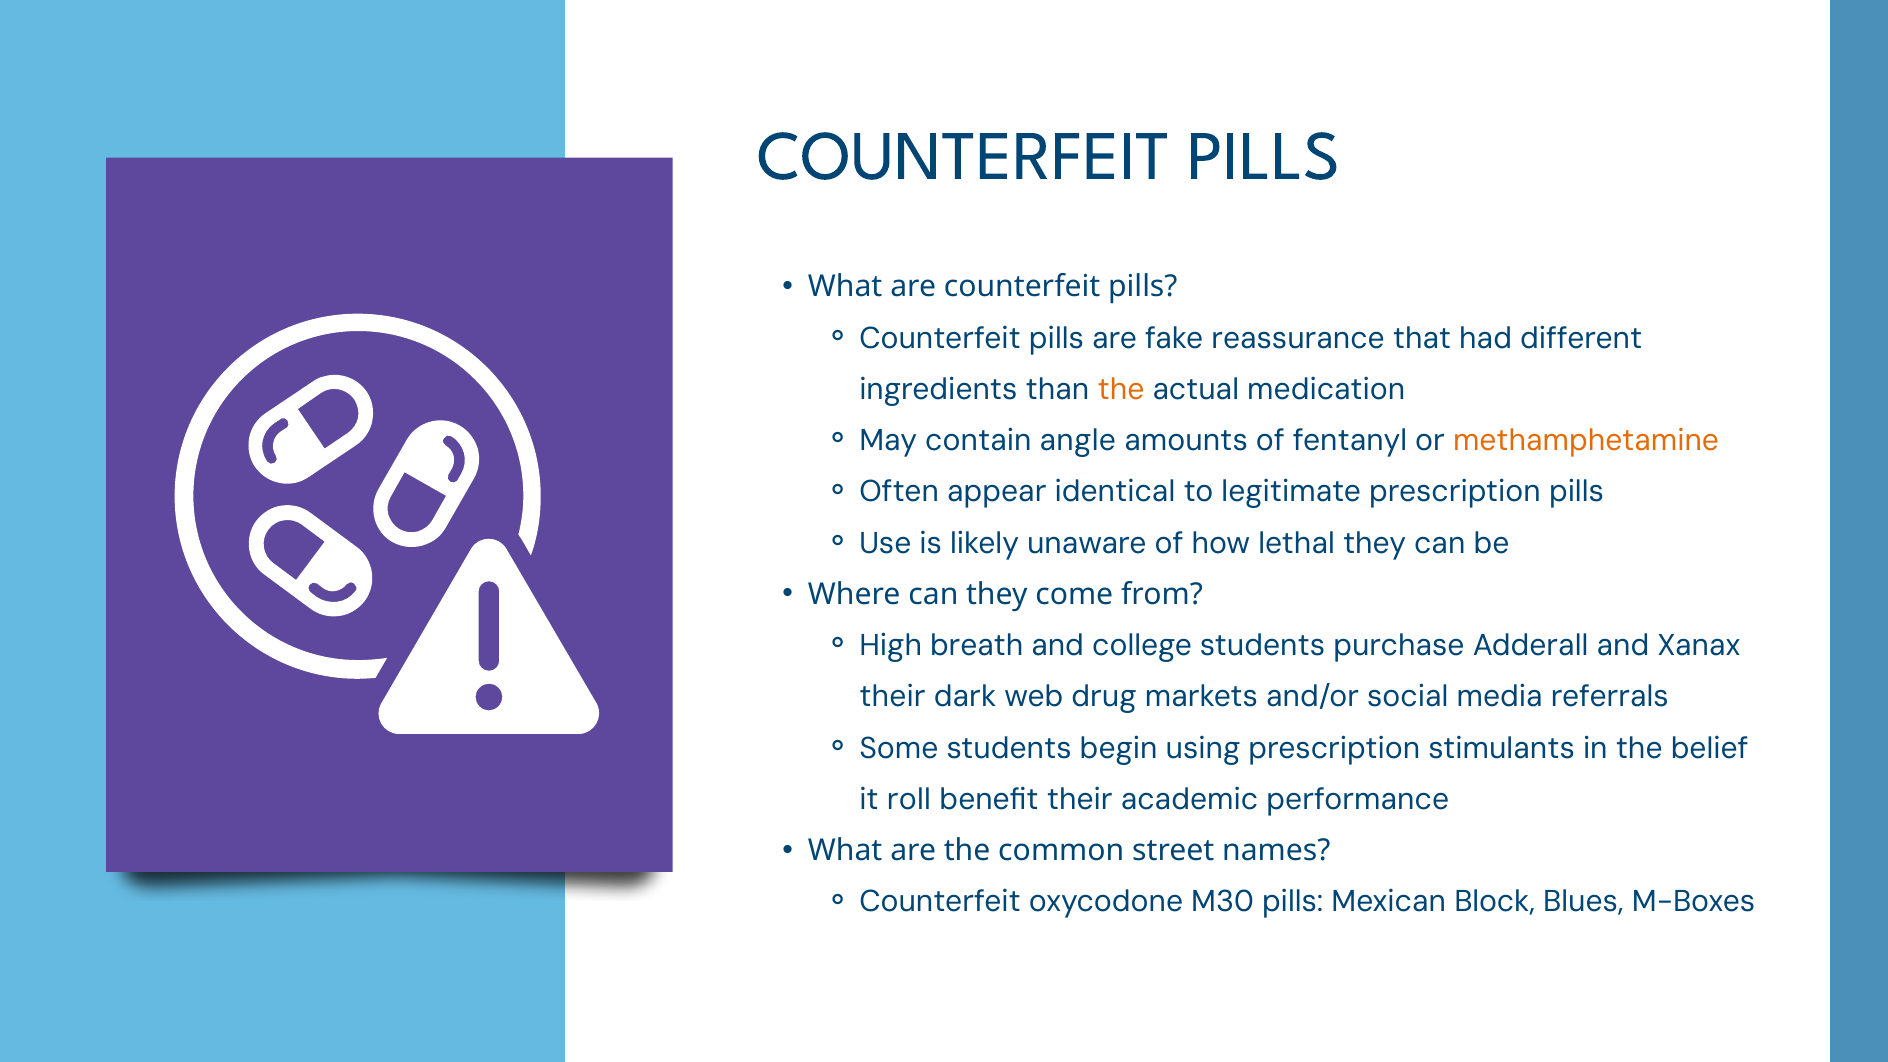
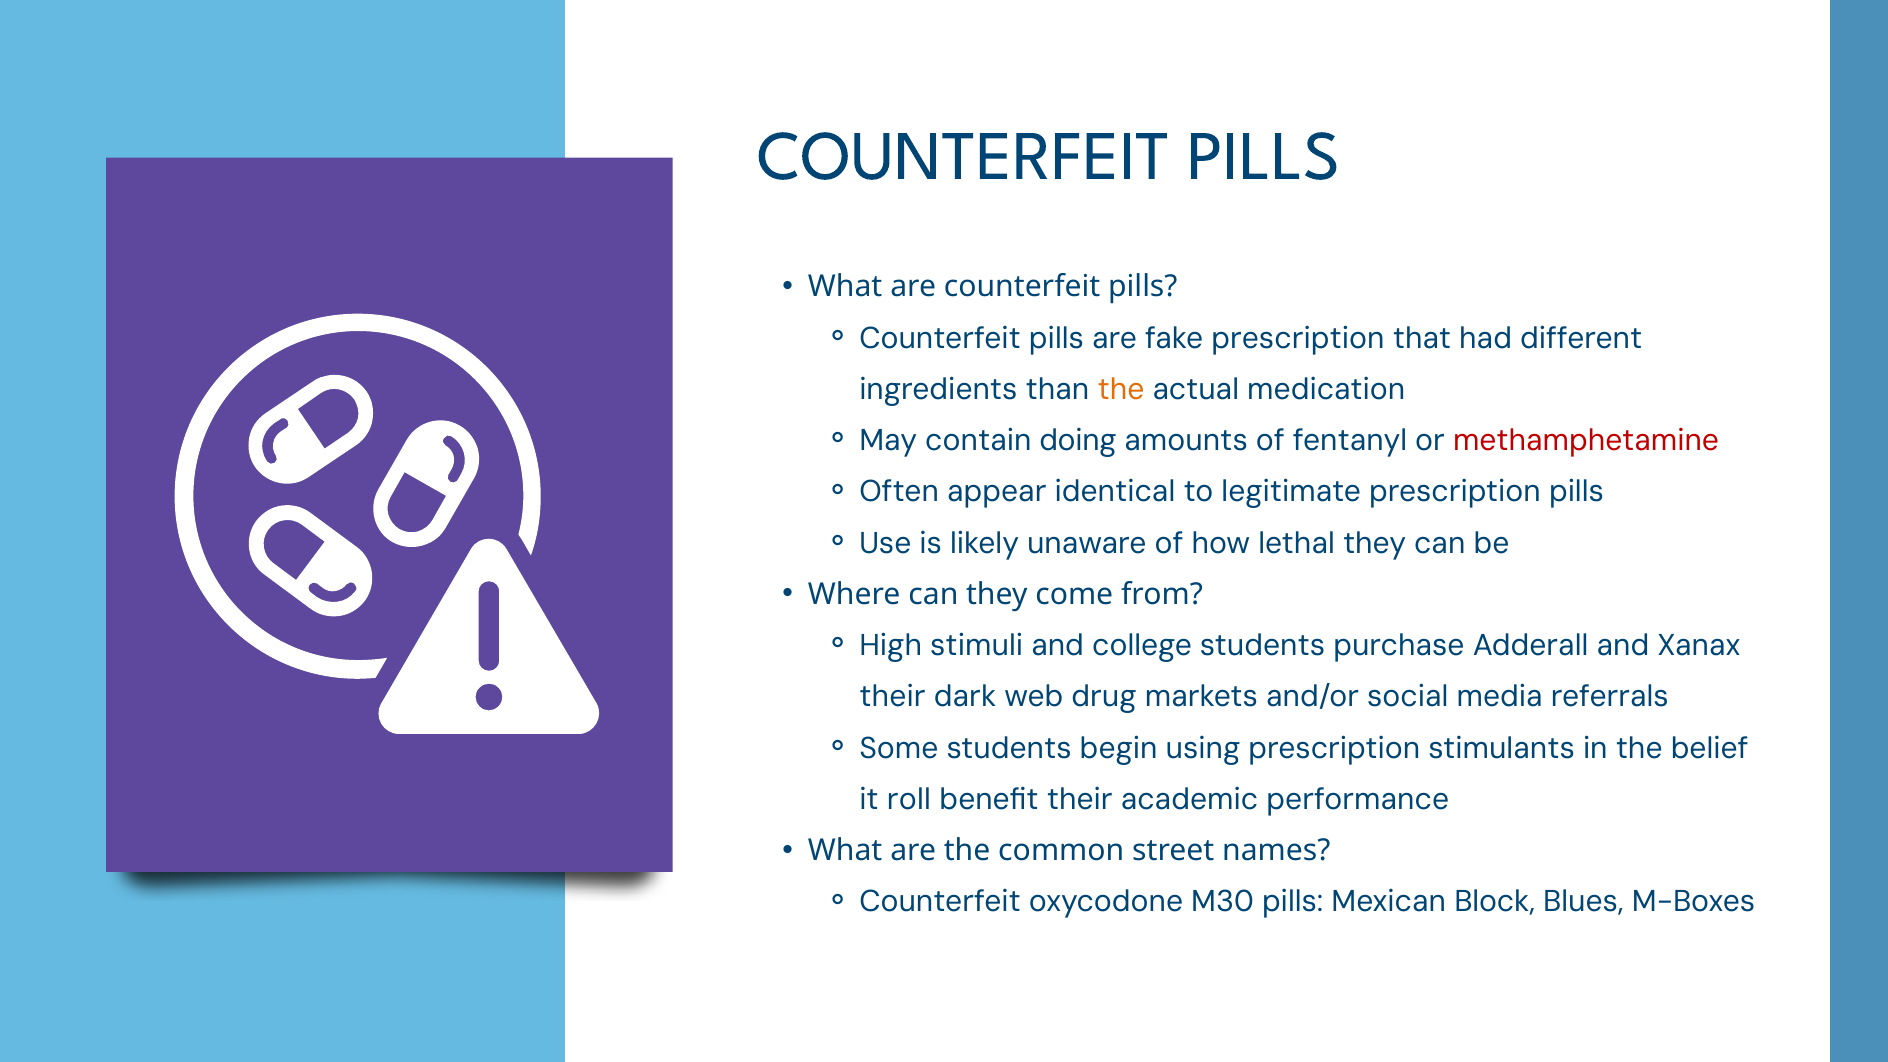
fake reassurance: reassurance -> prescription (1298, 338)
angle: angle -> doing (1078, 441)
methamphetamine colour: orange -> red (1586, 441)
breath: breath -> stimuli (977, 646)
